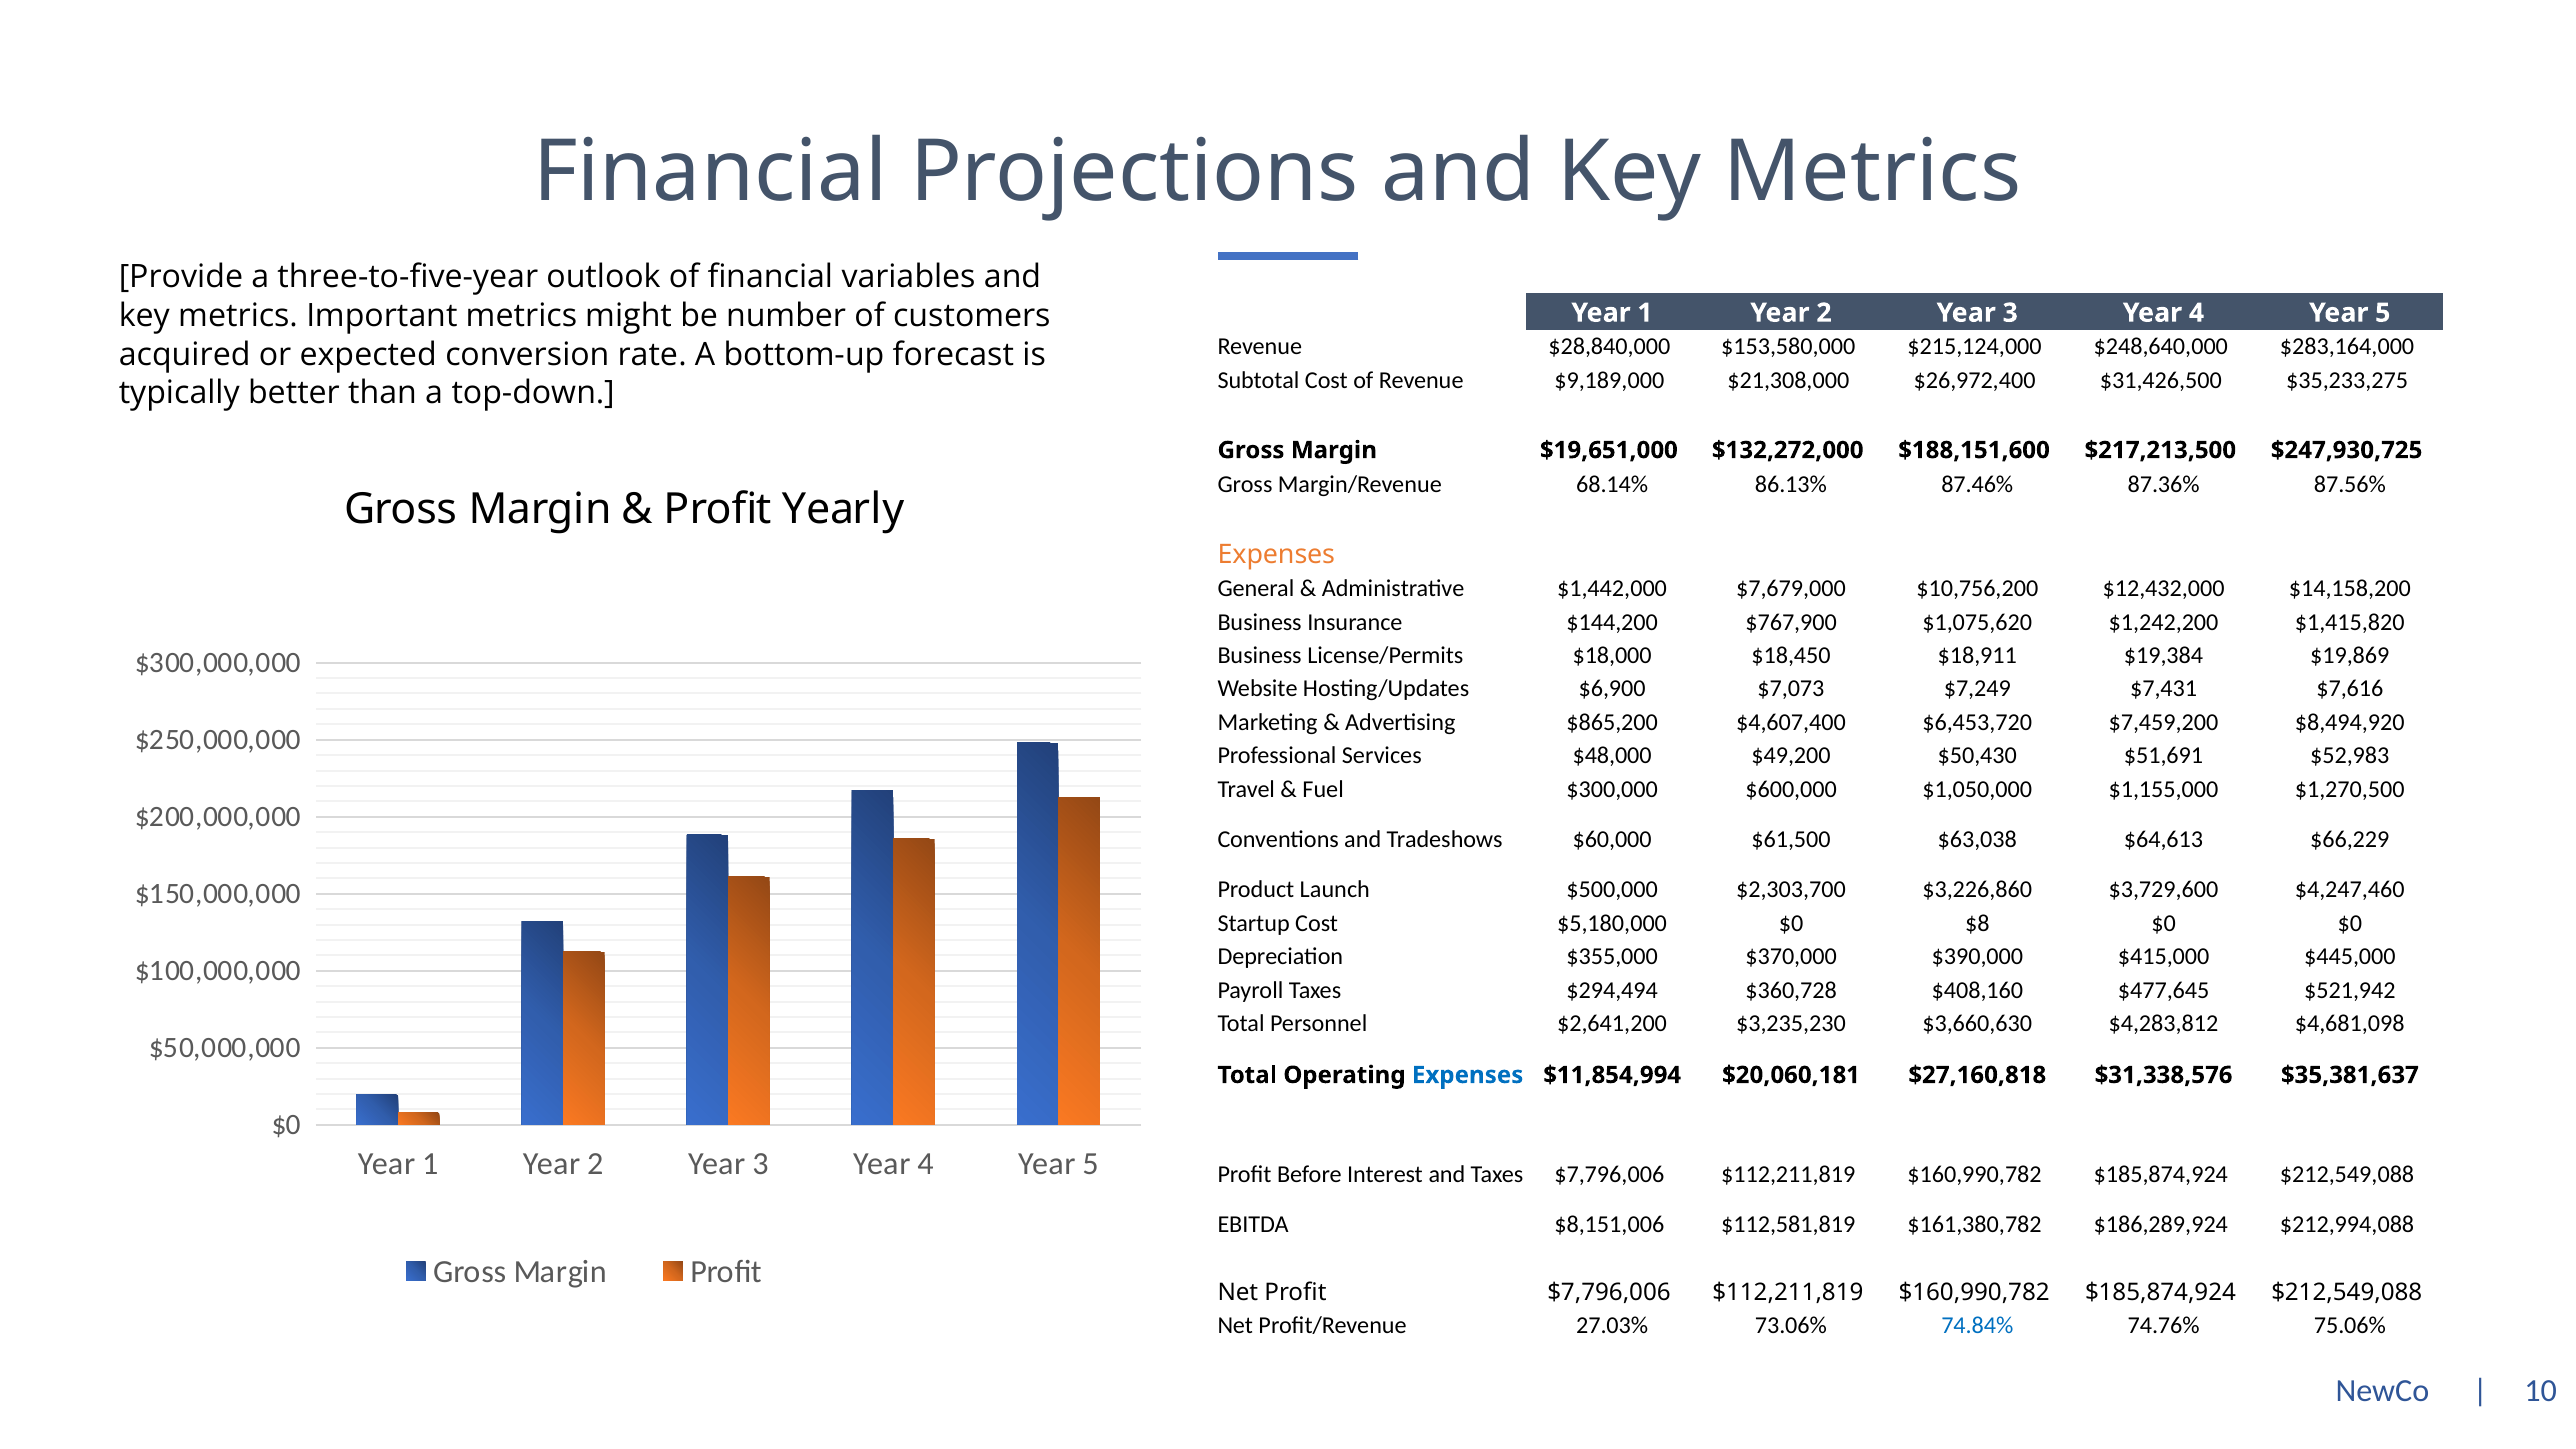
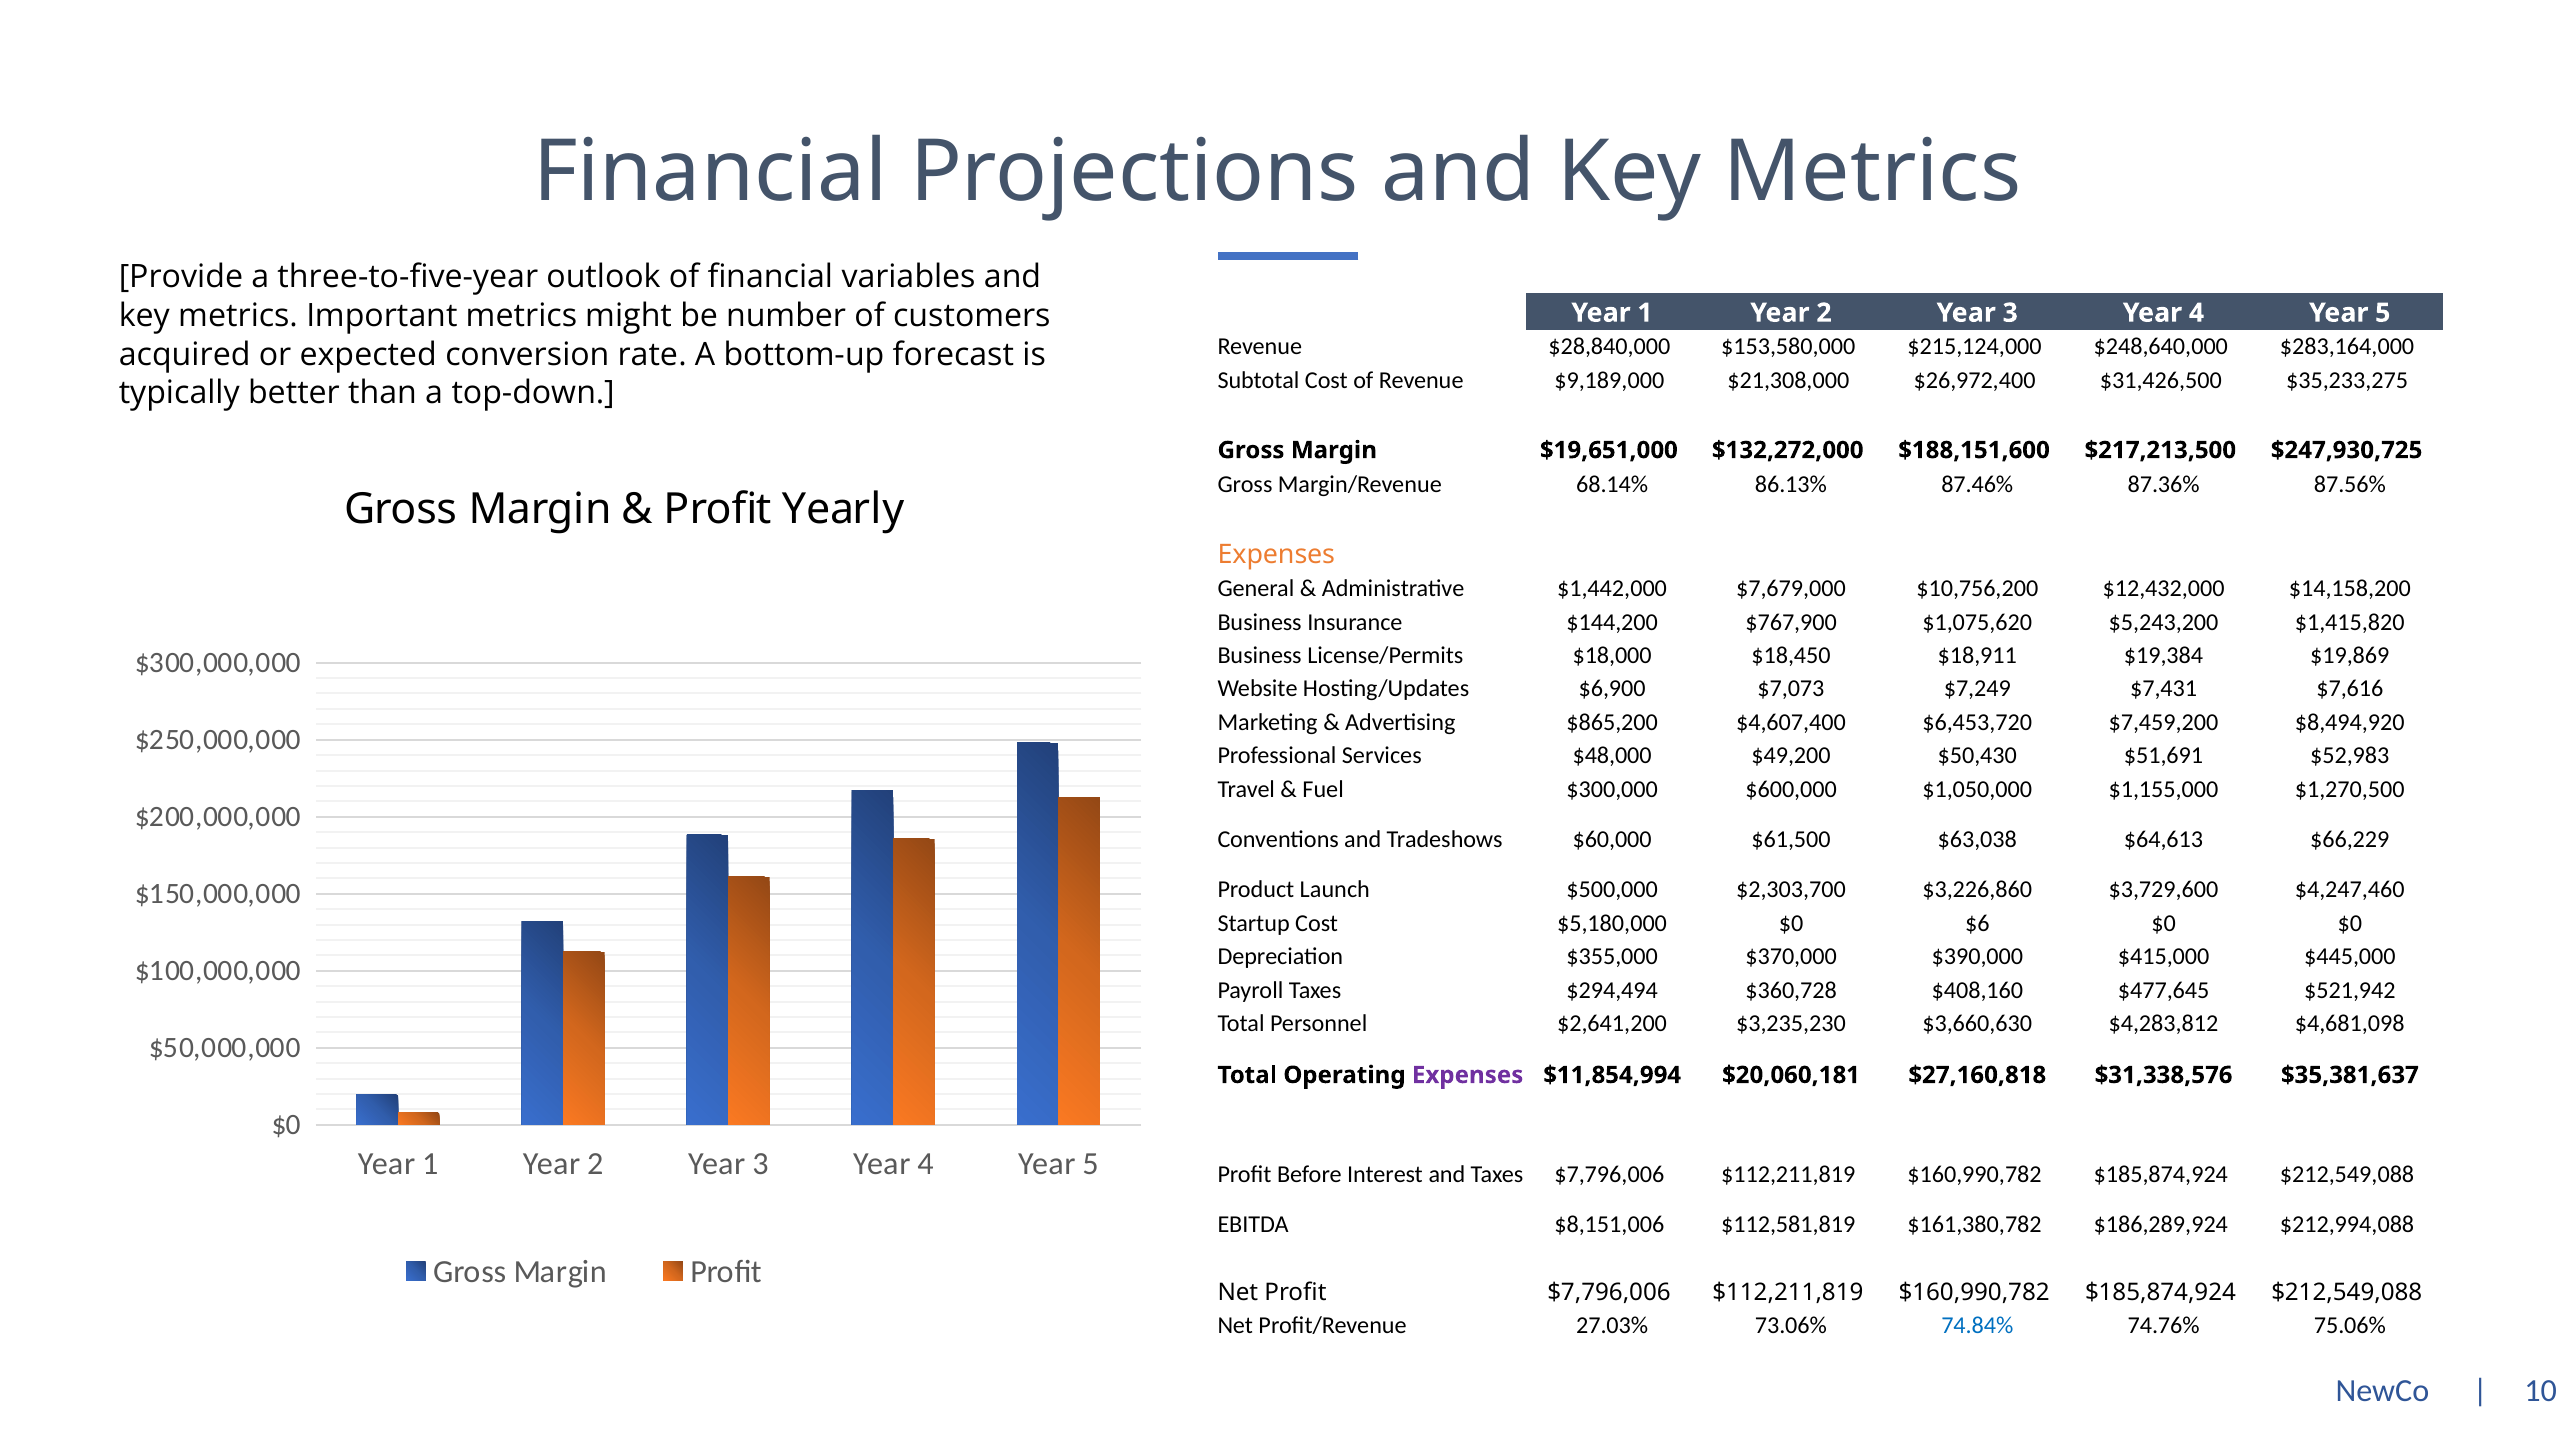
$1,242,200: $1,242,200 -> $5,243,200 (2164, 622)
$8: $8 -> $6 (1977, 923)
Expenses colour: blue -> purple (1468, 1075)
